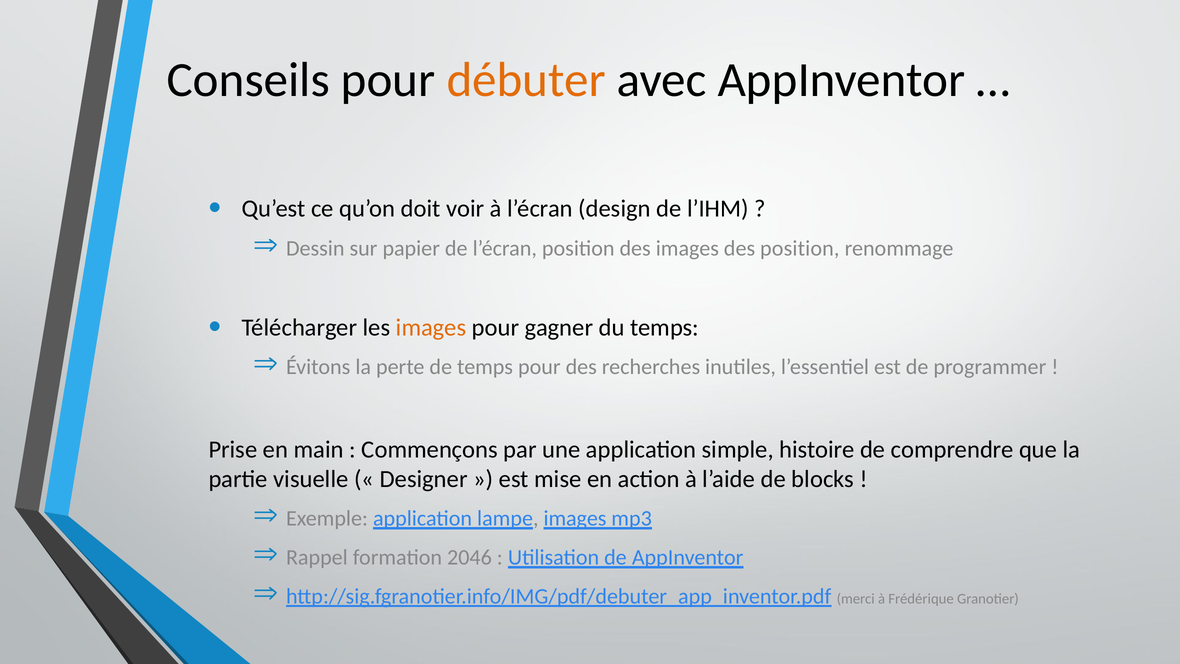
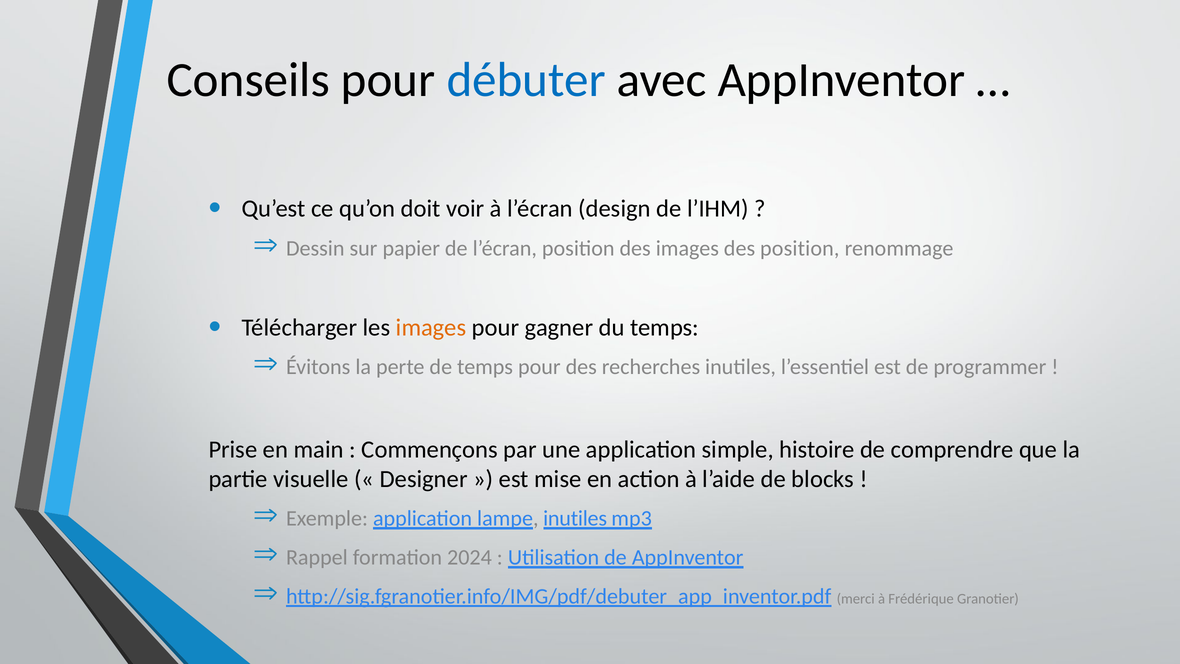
débuter colour: orange -> blue (526, 80)
lampe images: images -> inutiles (575, 518)
2046: 2046 -> 2024 (469, 557)
